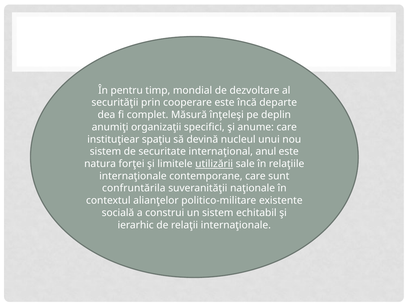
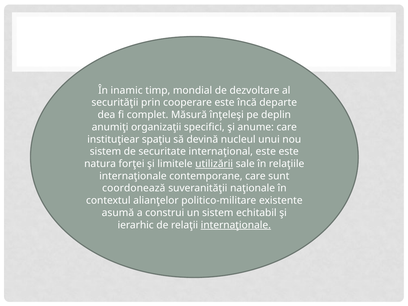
pentru: pentru -> inamic (127, 90)
internaţional anul: anul -> este (266, 152)
confruntărila: confruntărila -> coordonează (134, 188)
socială: socială -> asumă (118, 213)
internaţionale underline: none -> present (236, 225)
